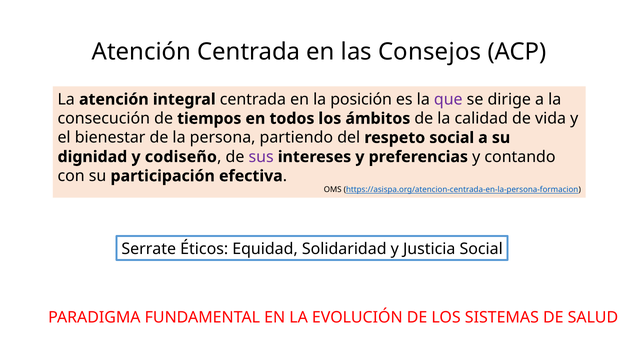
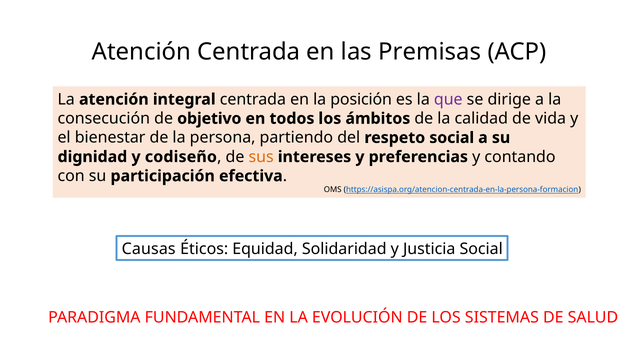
Consejos: Consejos -> Premisas (430, 52)
tiempos: tiempos -> objetivo (209, 119)
sus colour: purple -> orange (261, 157)
Serrate: Serrate -> Causas (149, 249)
